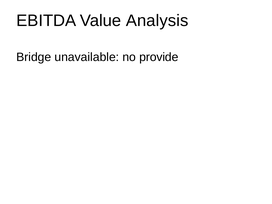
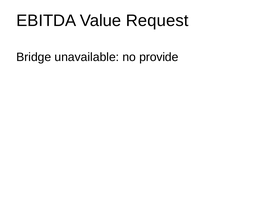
Analysis: Analysis -> Request (157, 21)
